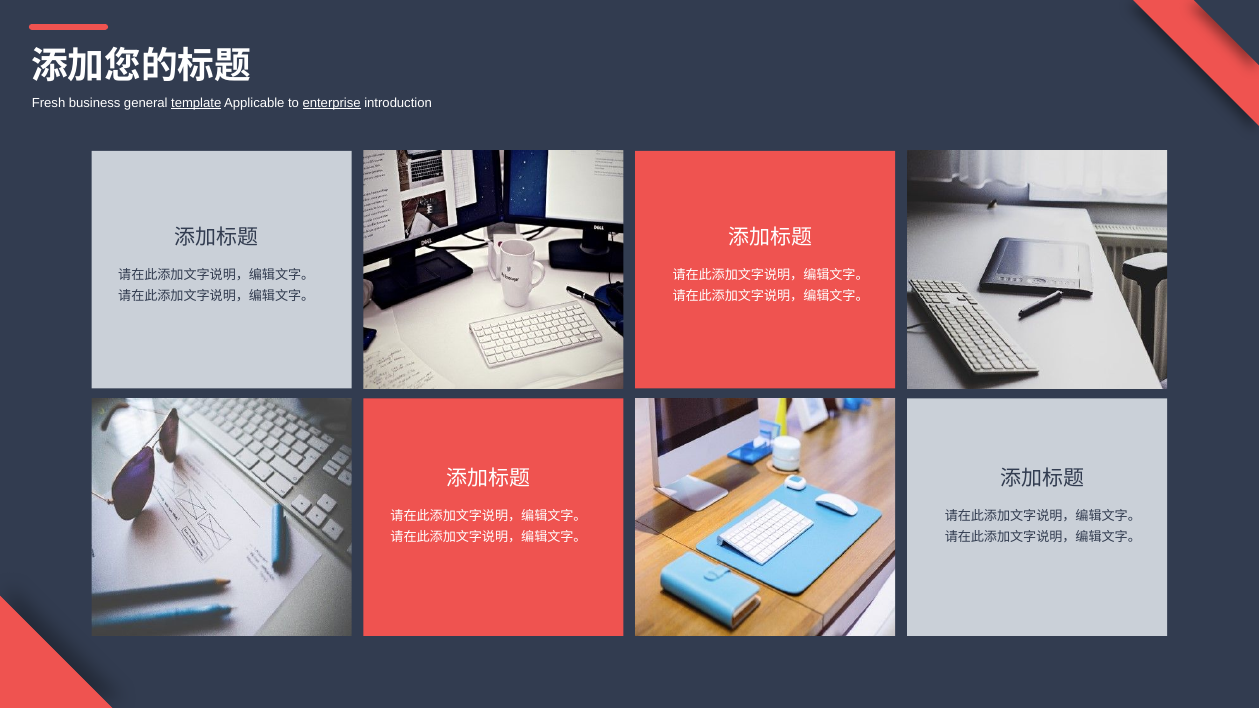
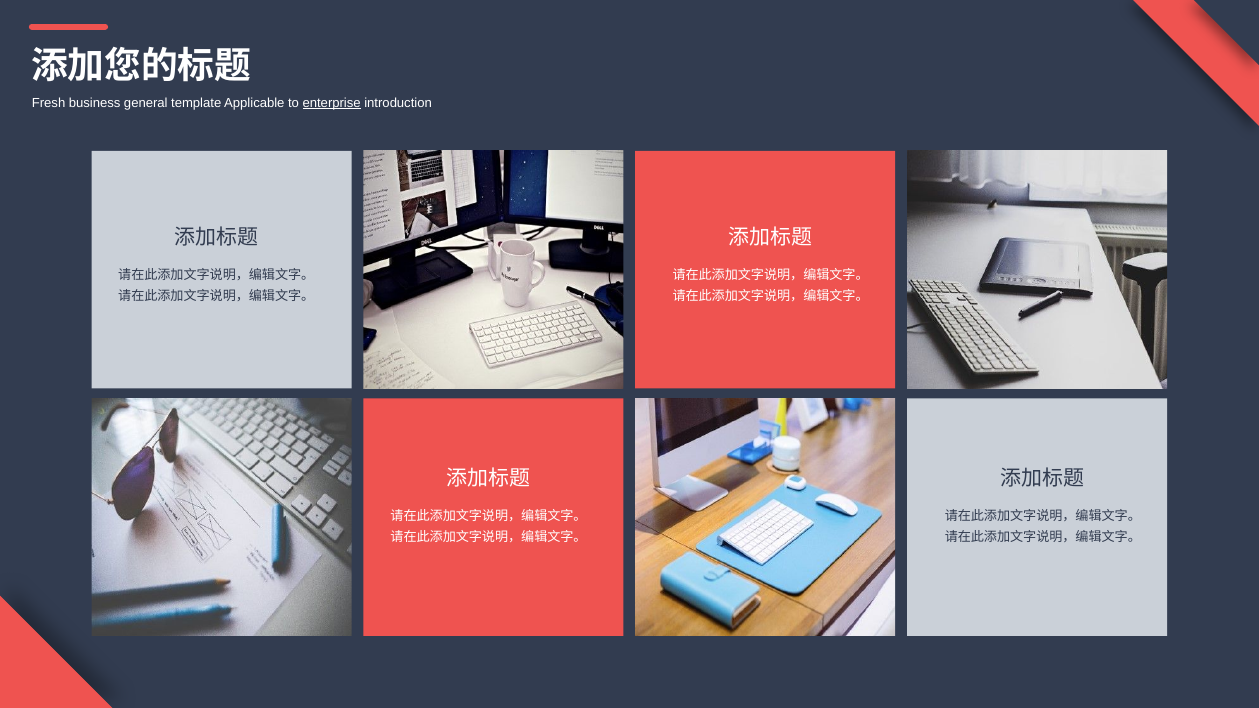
template underline: present -> none (196, 103)
